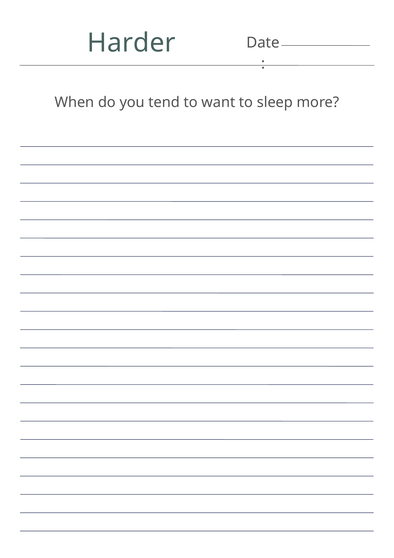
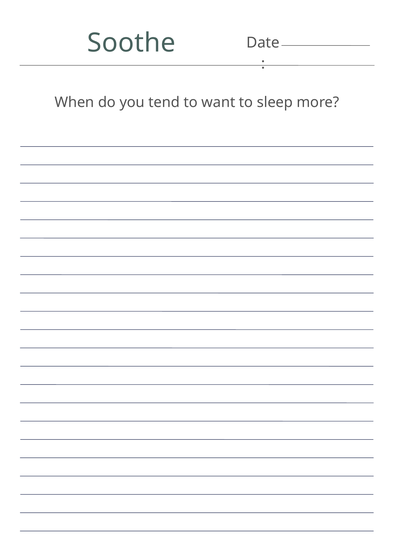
Harder: Harder -> Soothe (131, 43)
